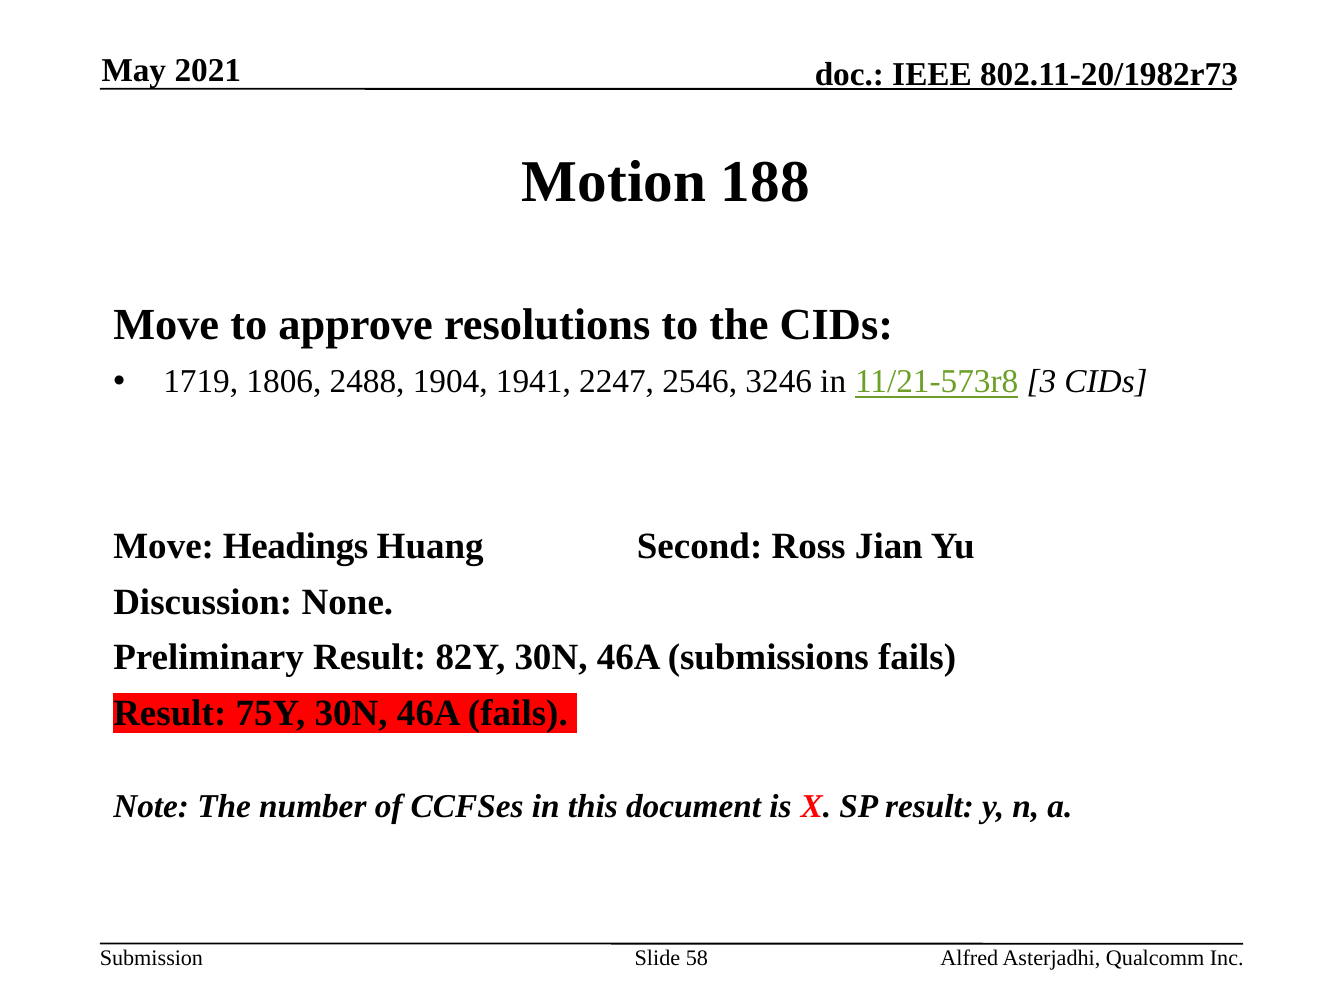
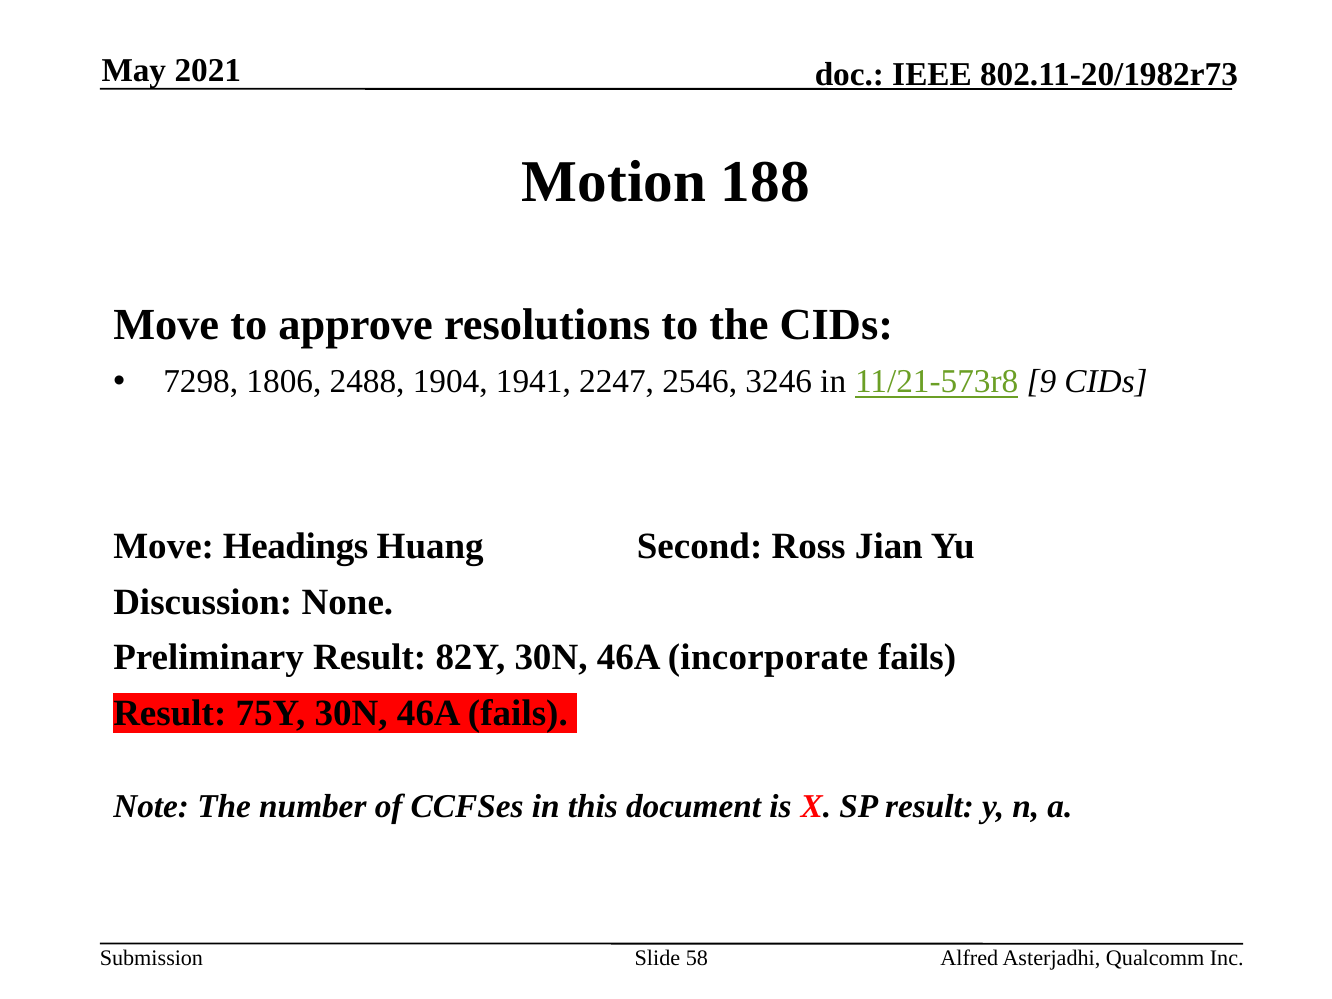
1719: 1719 -> 7298 (201, 382)
3: 3 -> 9 (1041, 382)
submissions: submissions -> incorporate (768, 658)
